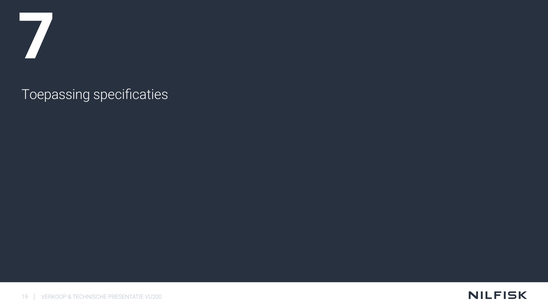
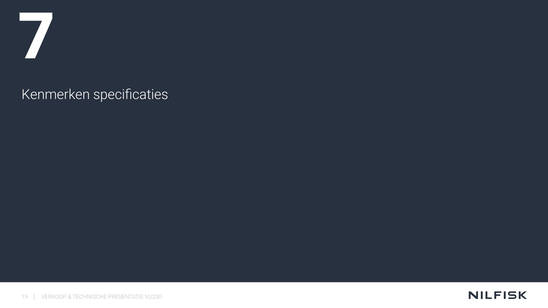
Toepassing: Toepassing -> Kenmerken (56, 95)
